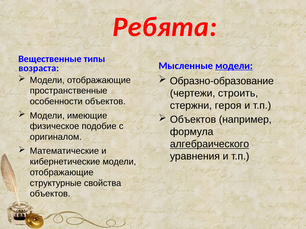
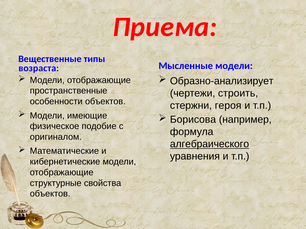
Ребята: Ребята -> Приема (165, 27)
модели underline: present -> none (234, 66)
Образно-образование: Образно-образование -> Образно-анализирует (222, 81)
Объектов: Объектов -> Борисова (193, 120)
